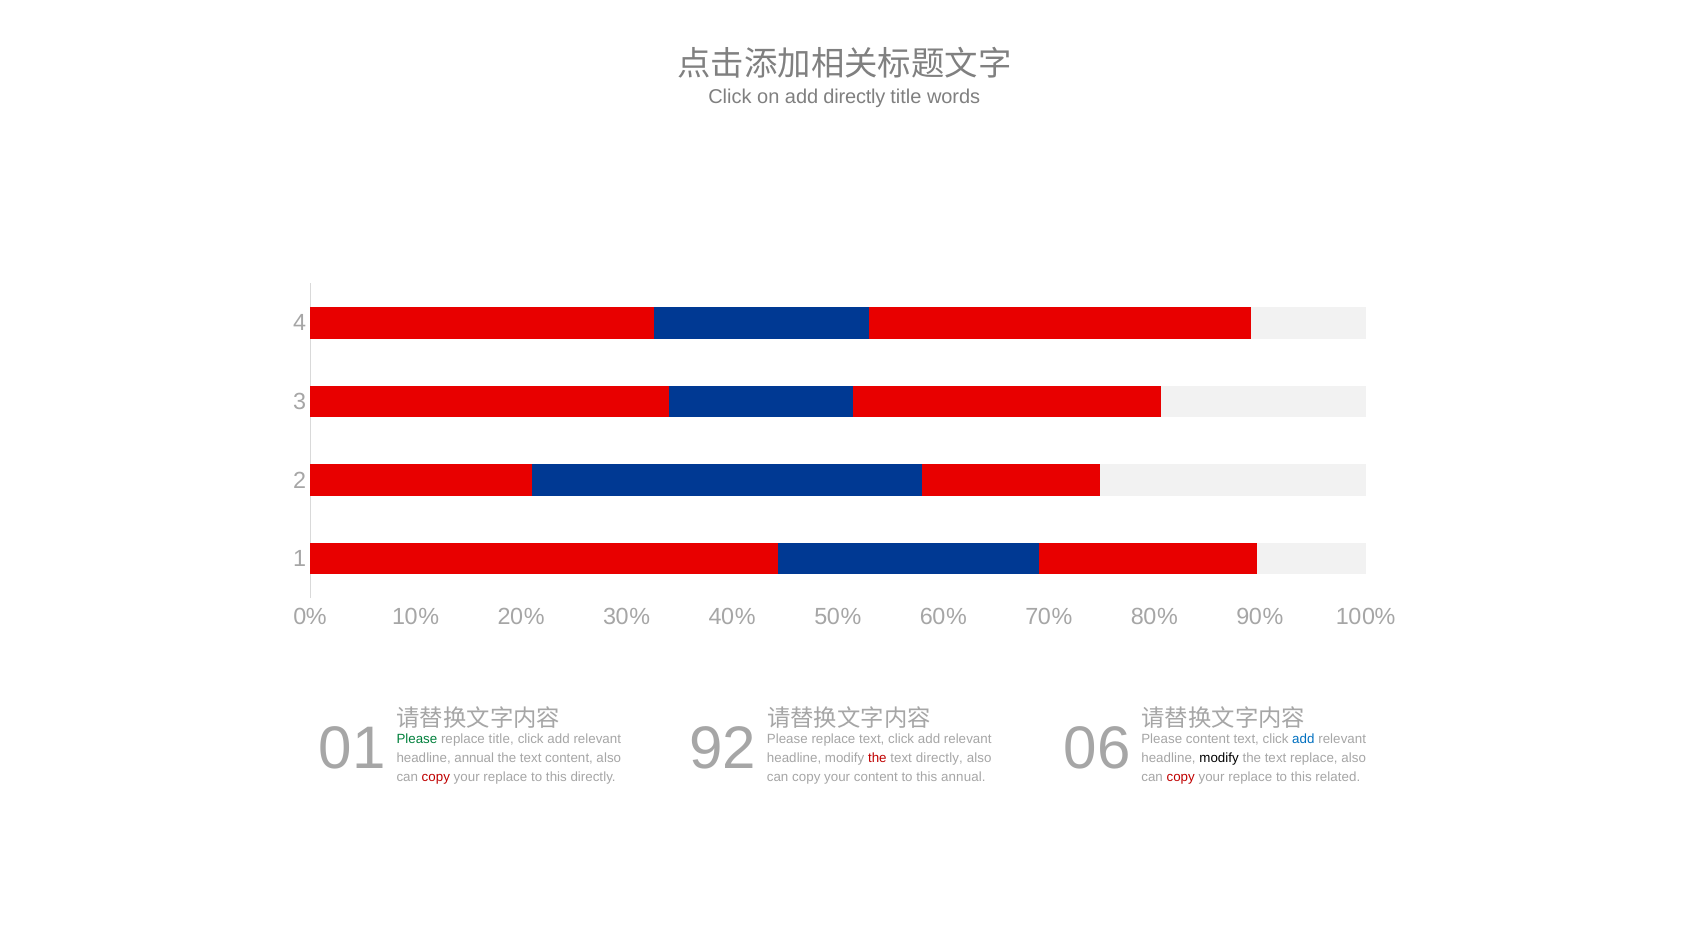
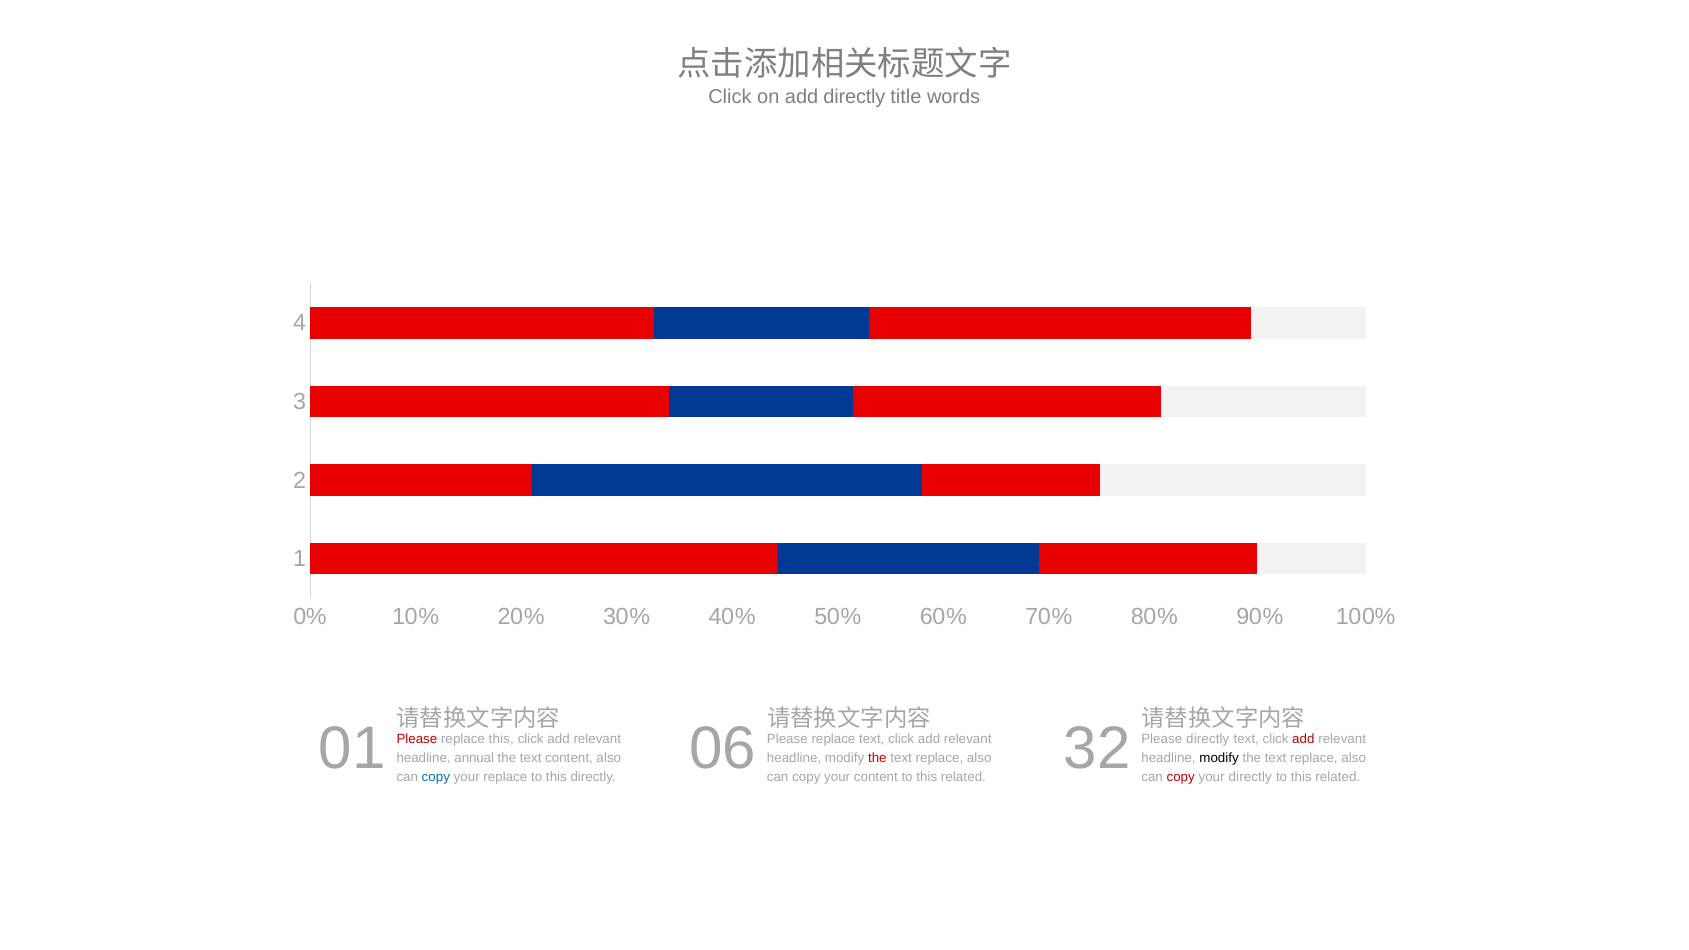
92: 92 -> 06 (723, 749)
06: 06 -> 32 (1097, 749)
Please content: content -> directly (1208, 739)
add colour: blue -> red (1303, 739)
Please colour: green -> red (417, 739)
replace title: title -> this (501, 739)
directly: directly -> replace (939, 758)
copy colour: red -> blue (436, 777)
content to this annual: annual -> related (963, 777)
replace: replace -> directly (1250, 777)
